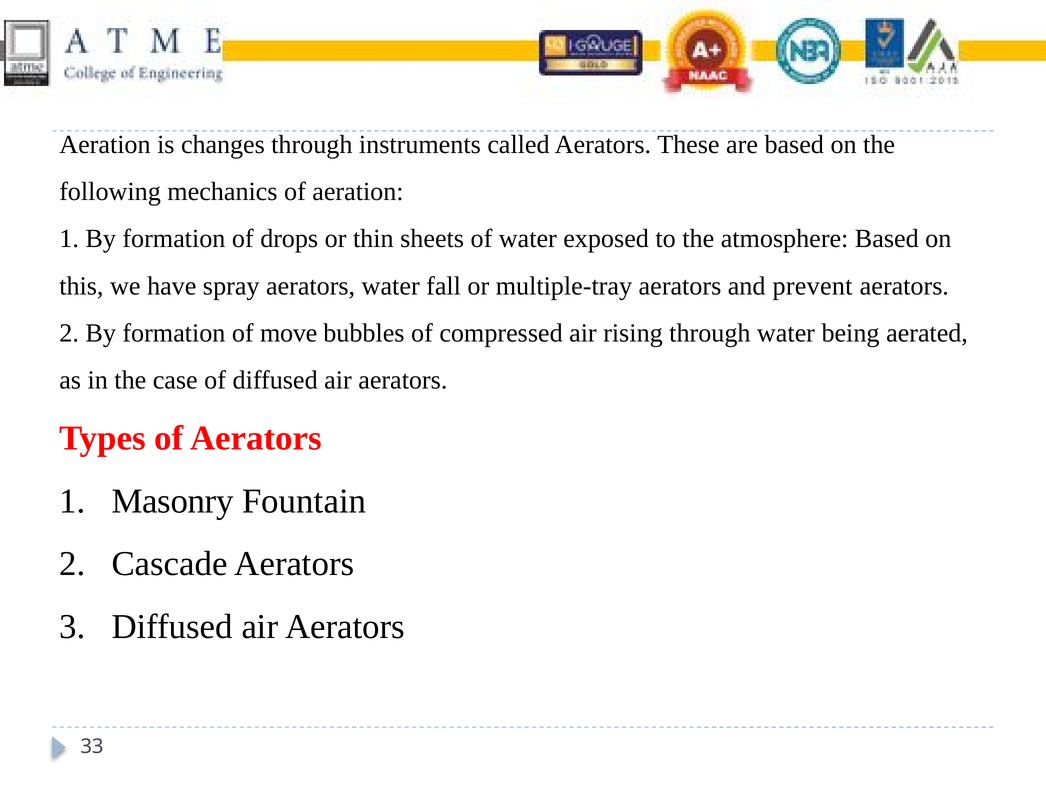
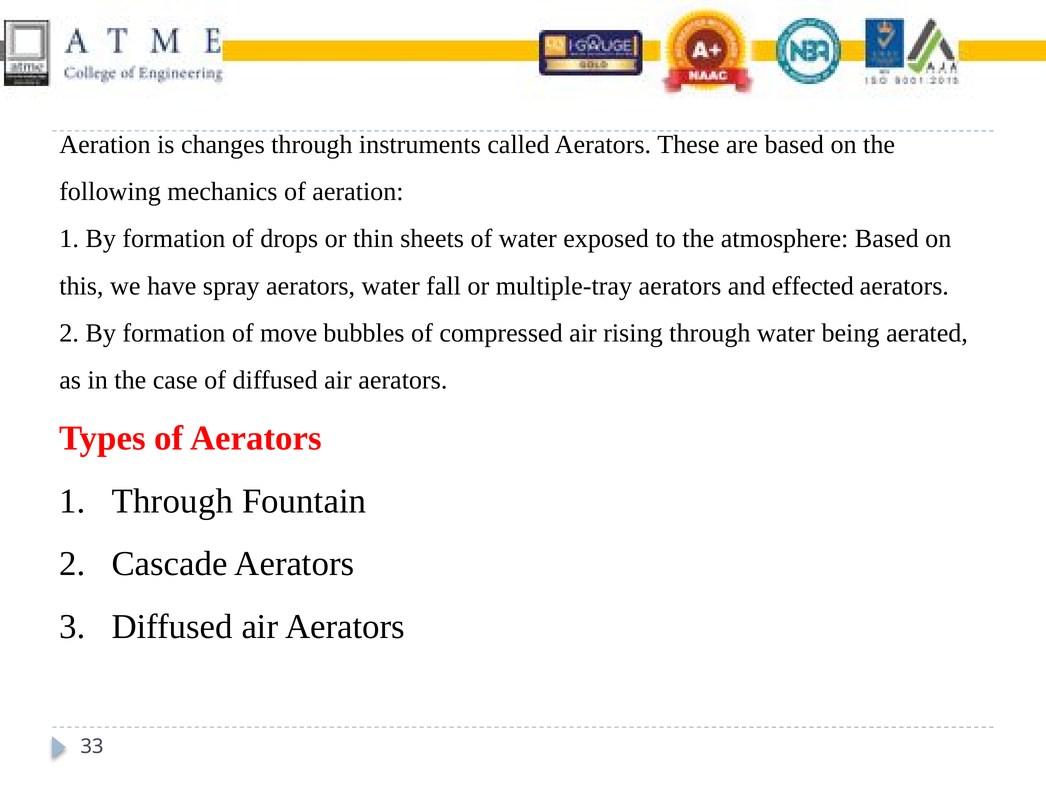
prevent: prevent -> effected (813, 286)
1 Masonry: Masonry -> Through (172, 501)
